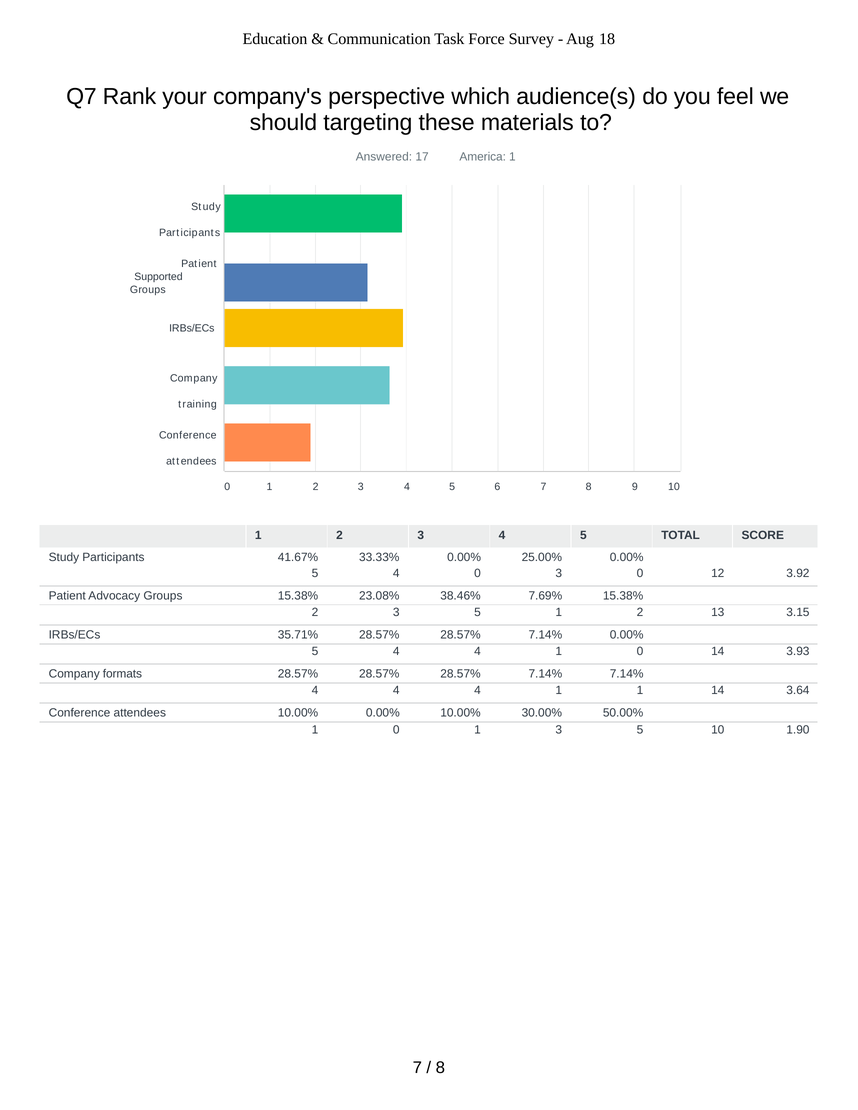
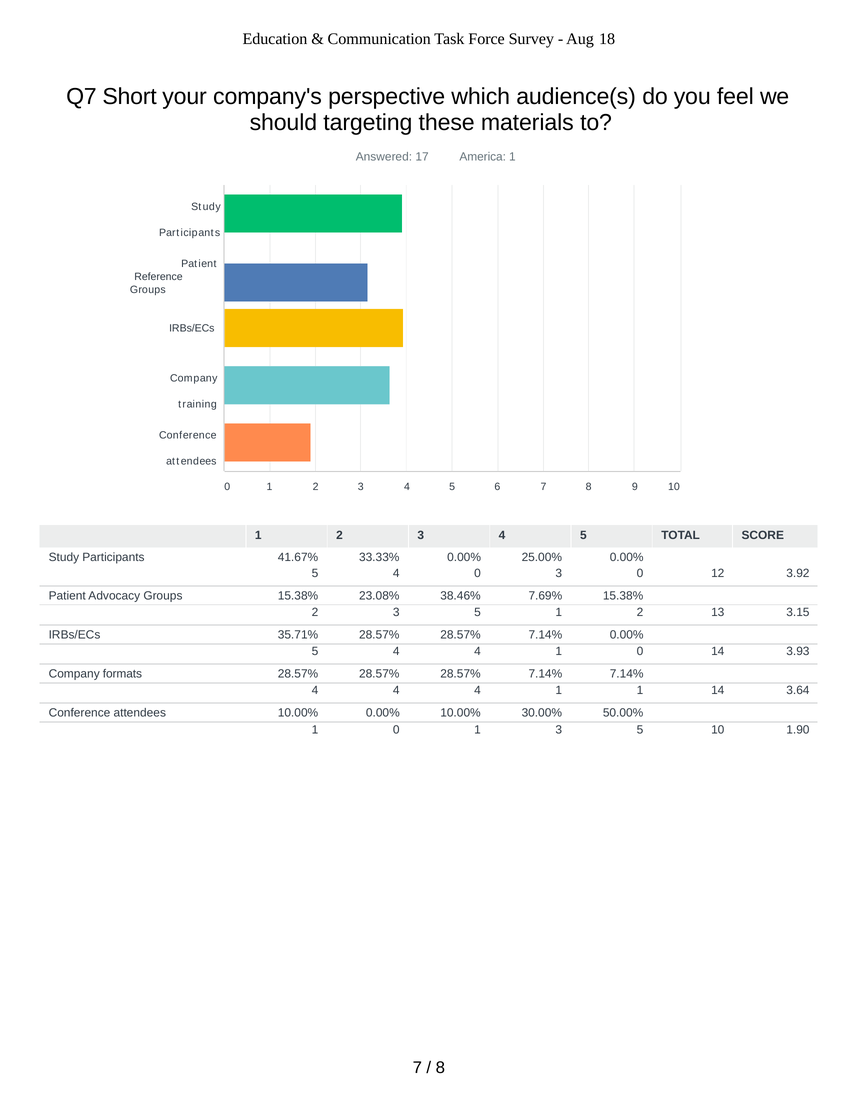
Rank: Rank -> Short (130, 97)
Supported: Supported -> Reference (158, 277)
